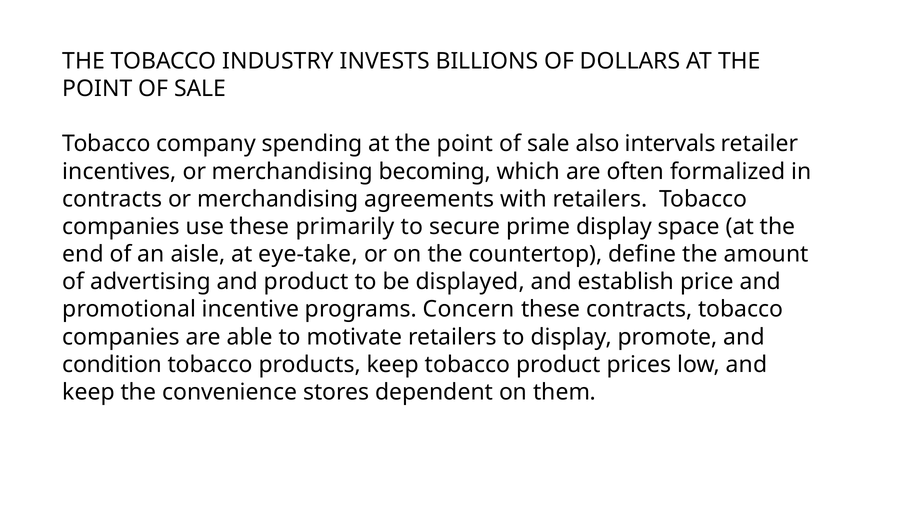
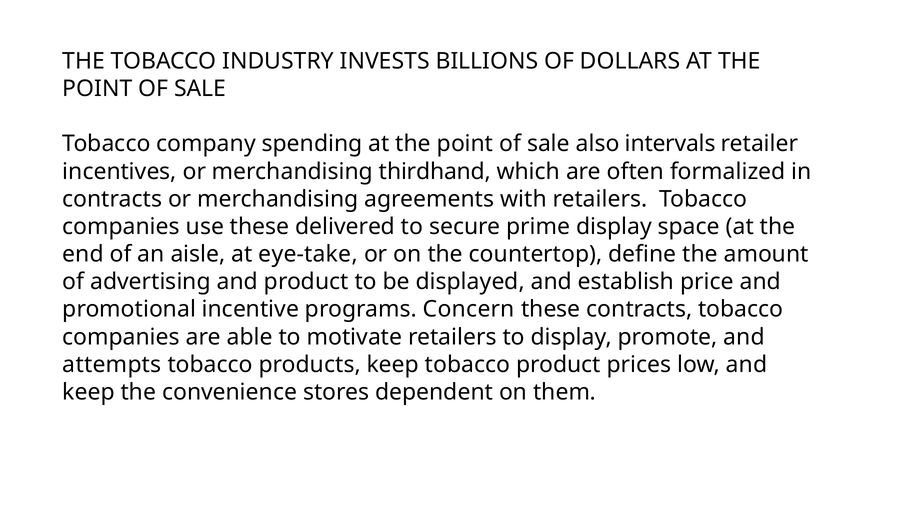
becoming: becoming -> thirdhand (435, 171)
primarily: primarily -> delivered (345, 227)
condition: condition -> attempts (112, 364)
